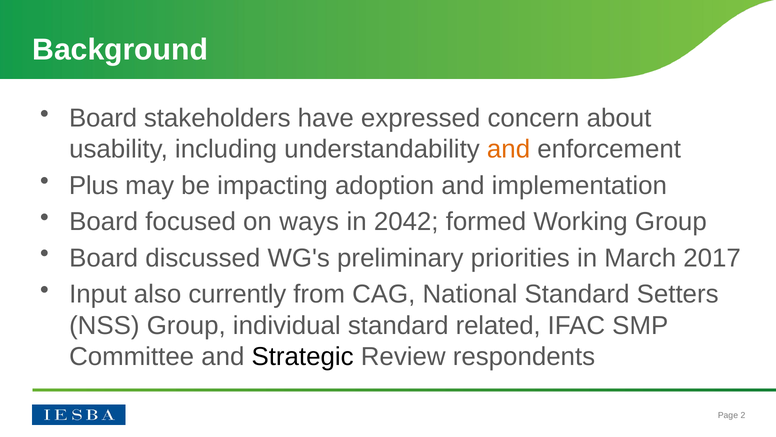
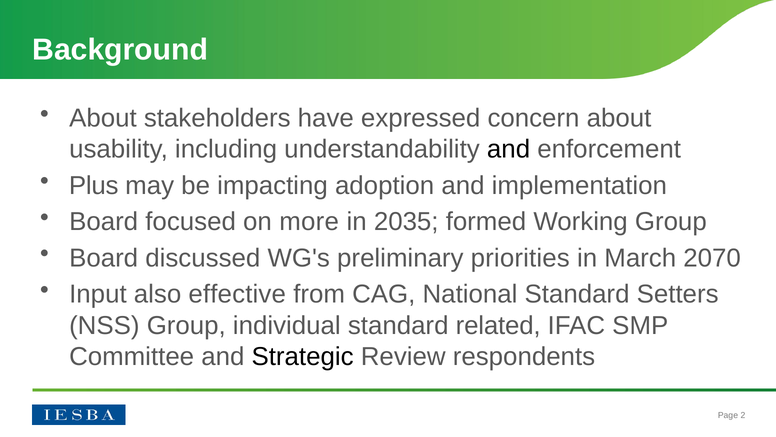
Board: Board -> About (103, 118)
and colour: orange -> black (509, 149)
ways: ways -> more (309, 222)
2042: 2042 -> 2035 (406, 222)
2017: 2017 -> 2070 (712, 258)
currently: currently -> effective (237, 294)
